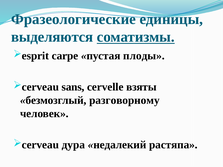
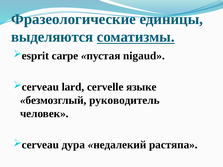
плоды: плоды -> nigaud (144, 56)
sans: sans -> lard (73, 87)
взяты: взяты -> языке (141, 87)
разговорному: разговорному -> руководитель (124, 100)
